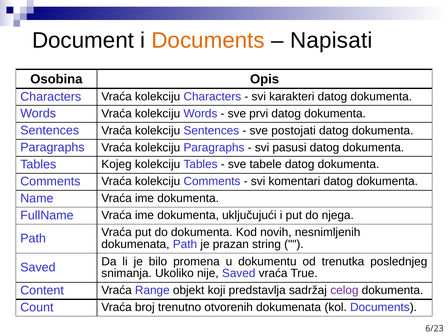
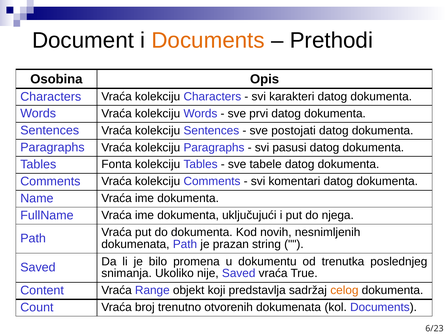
Napisati: Napisati -> Prethodi (331, 40)
Kojeg: Kojeg -> Fonta (117, 164)
celog colour: purple -> orange (344, 290)
